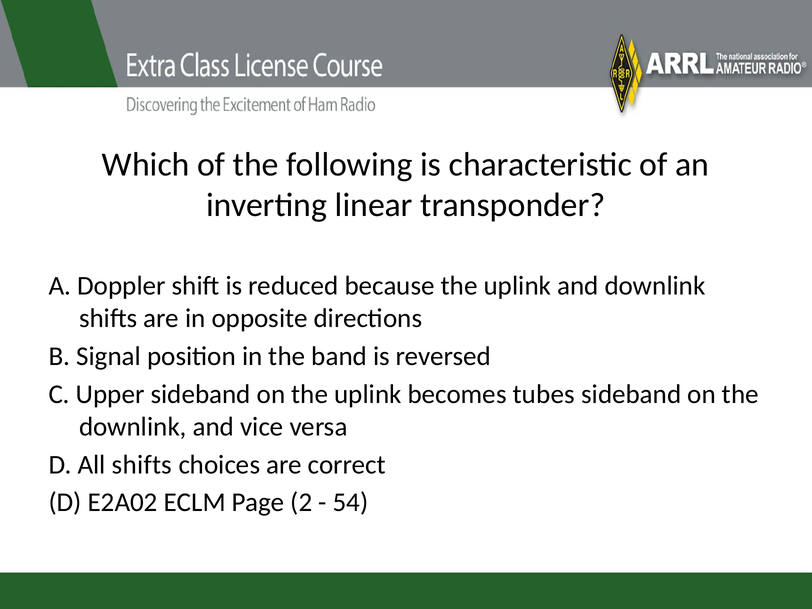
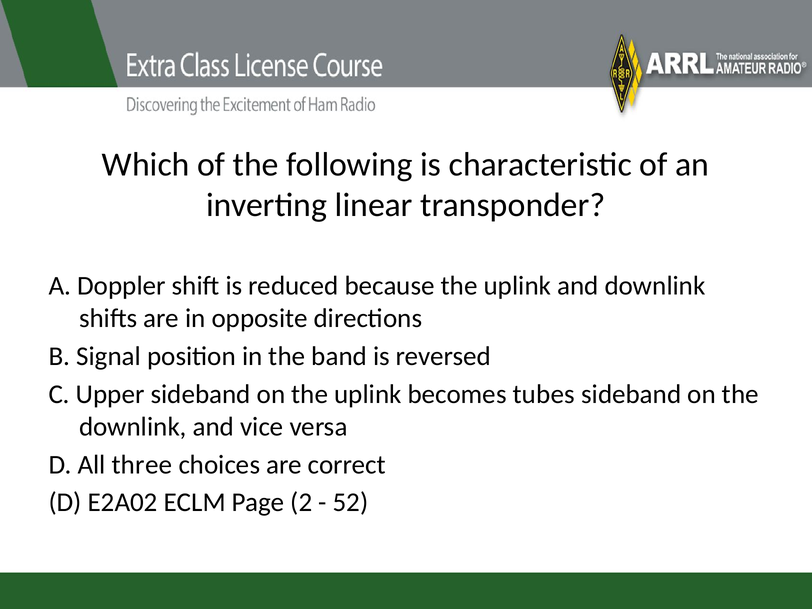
All shifts: shifts -> three (142, 465)
54: 54 -> 52 (351, 503)
